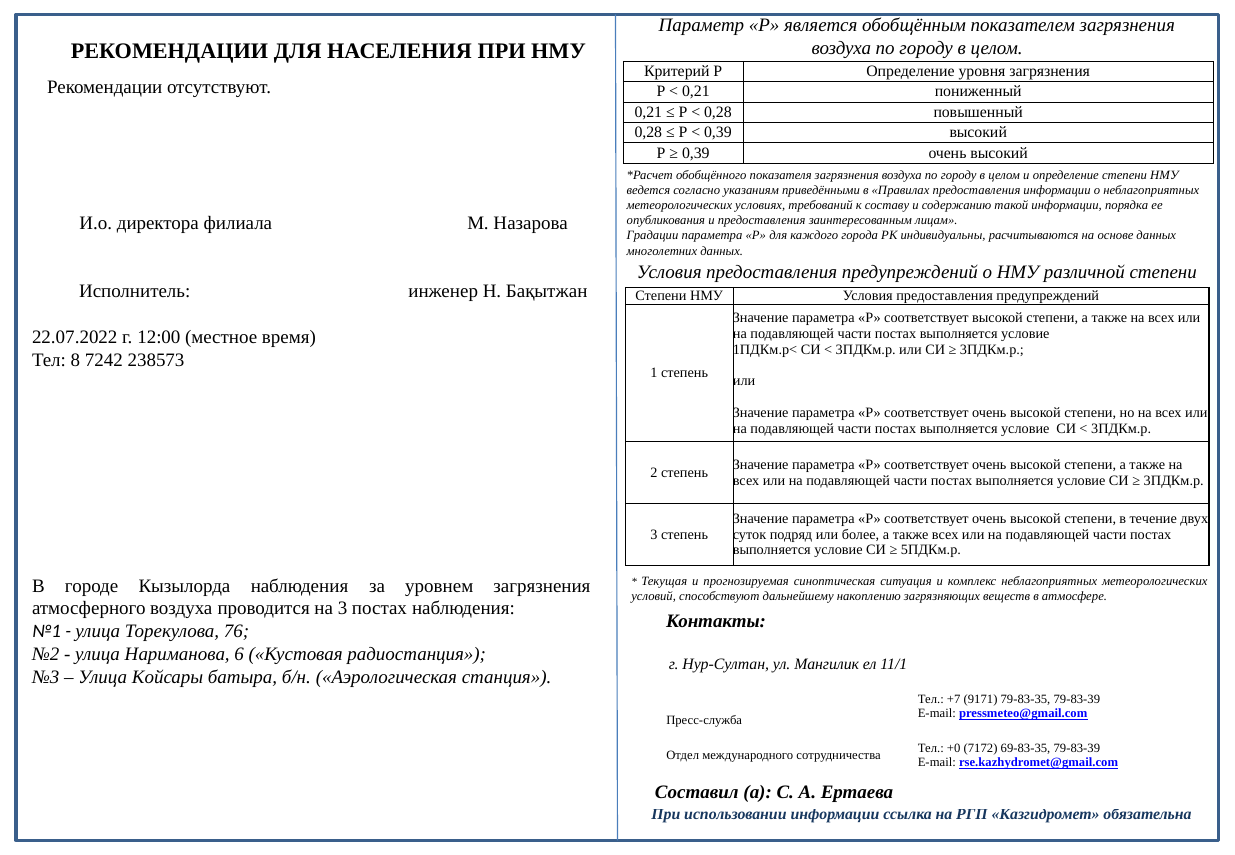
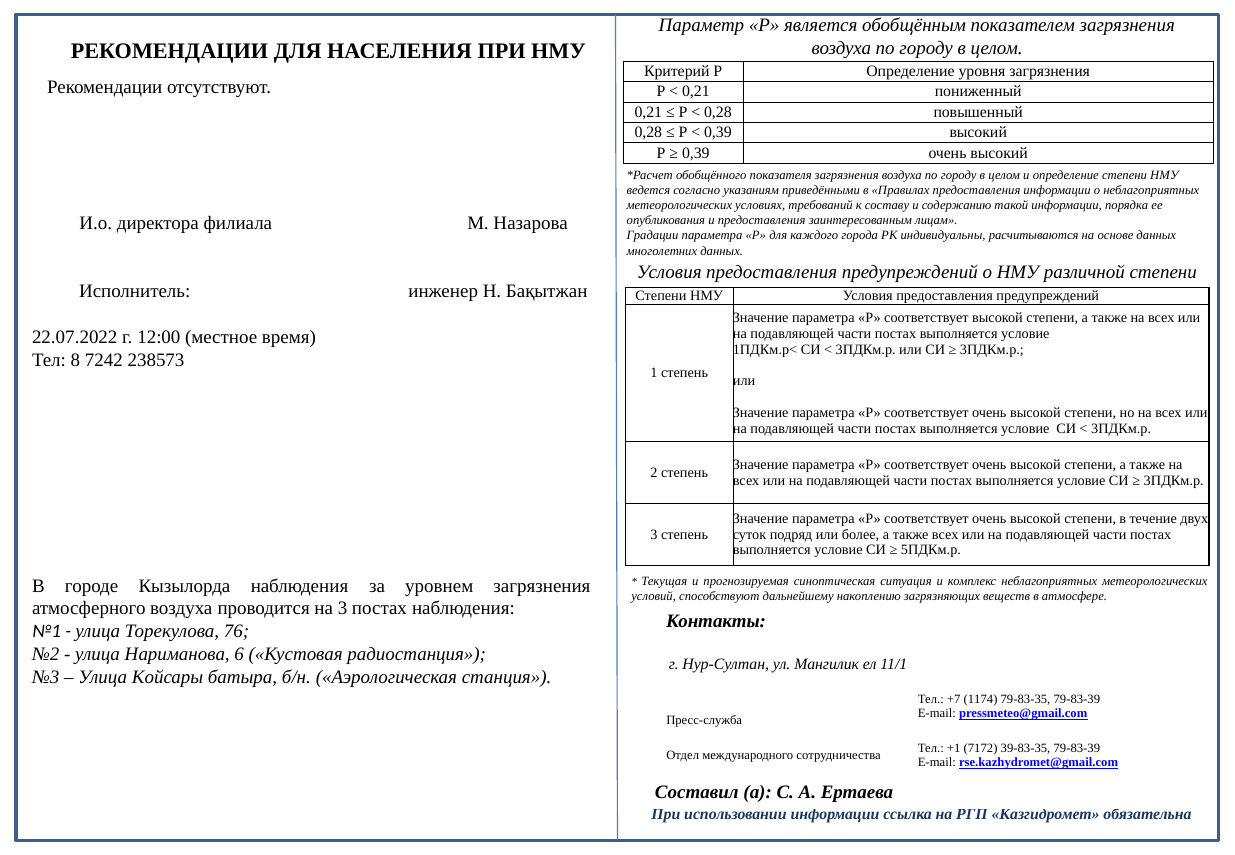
9171: 9171 -> 1174 (981, 699)
+0: +0 -> +1 (954, 749)
69-83-35: 69-83-35 -> 39-83-35 (1026, 749)
